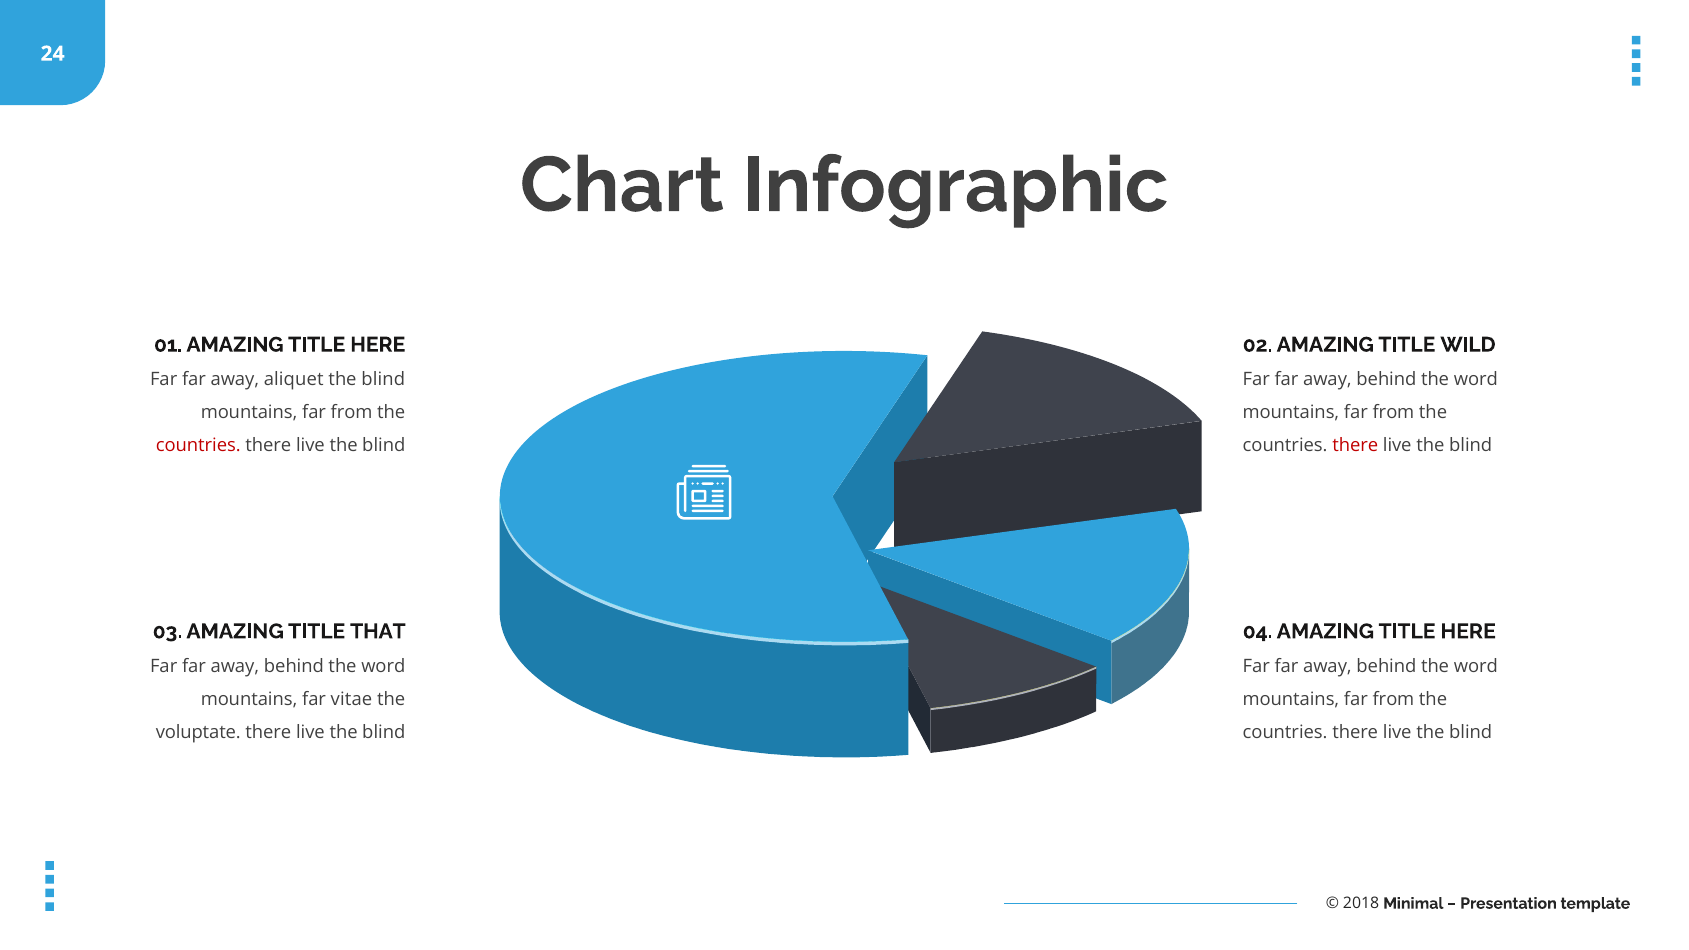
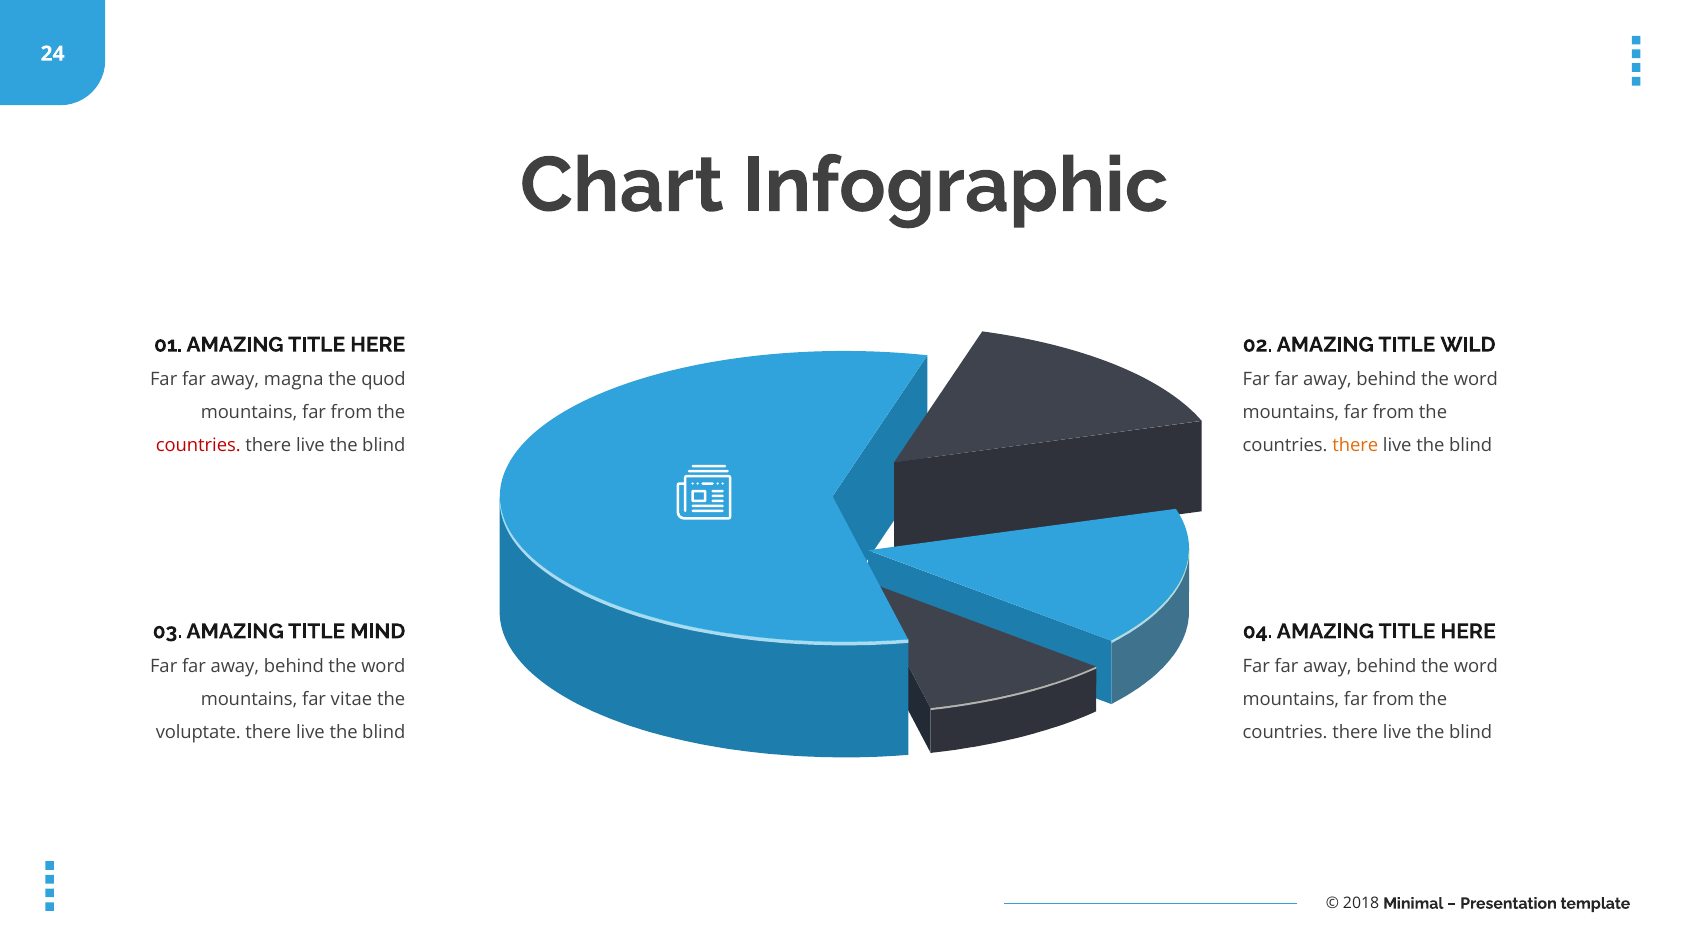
aliquet: aliquet -> magna (294, 379)
blind: blind -> quod (383, 379)
there colour: red -> orange (1355, 446)
THAT: THAT -> MIND (378, 631)
